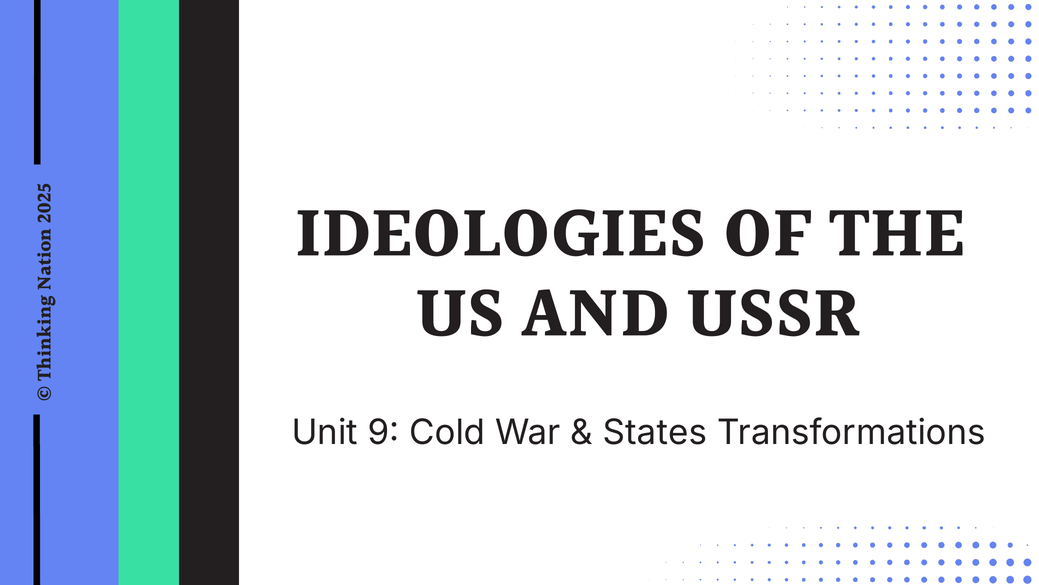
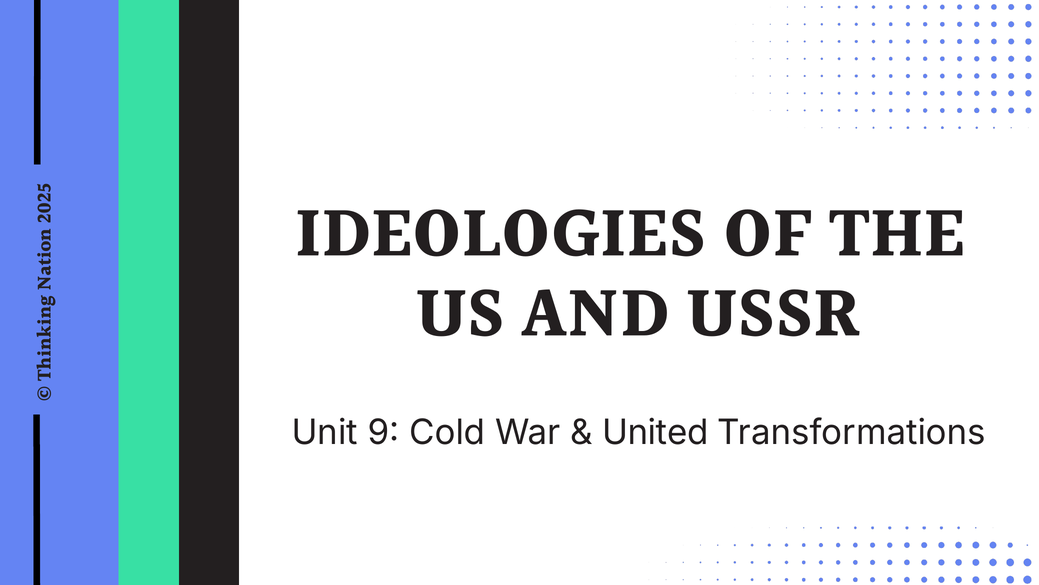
States: States -> United (655, 432)
